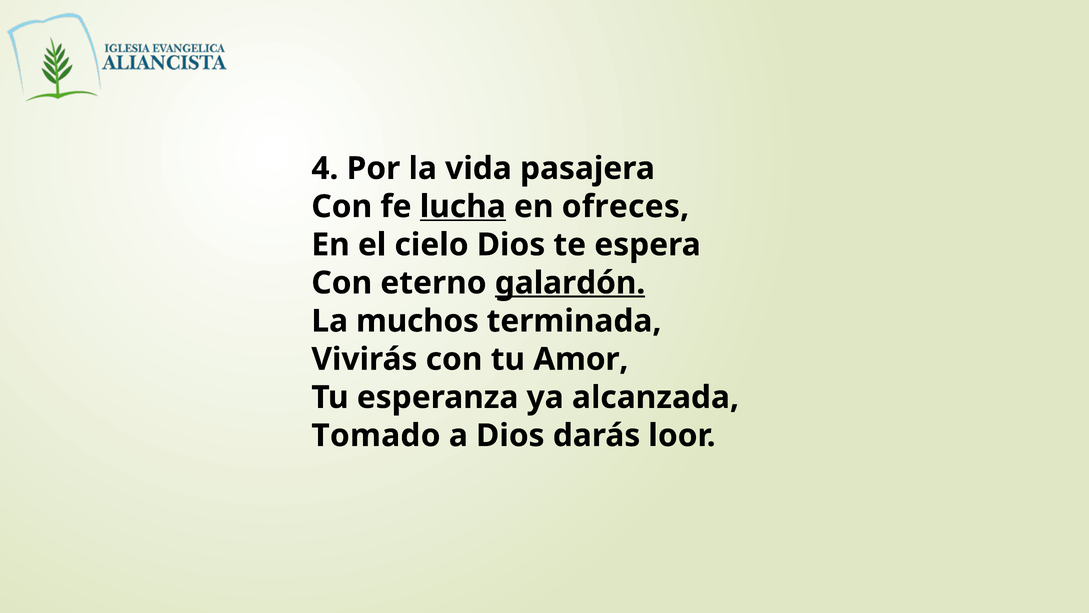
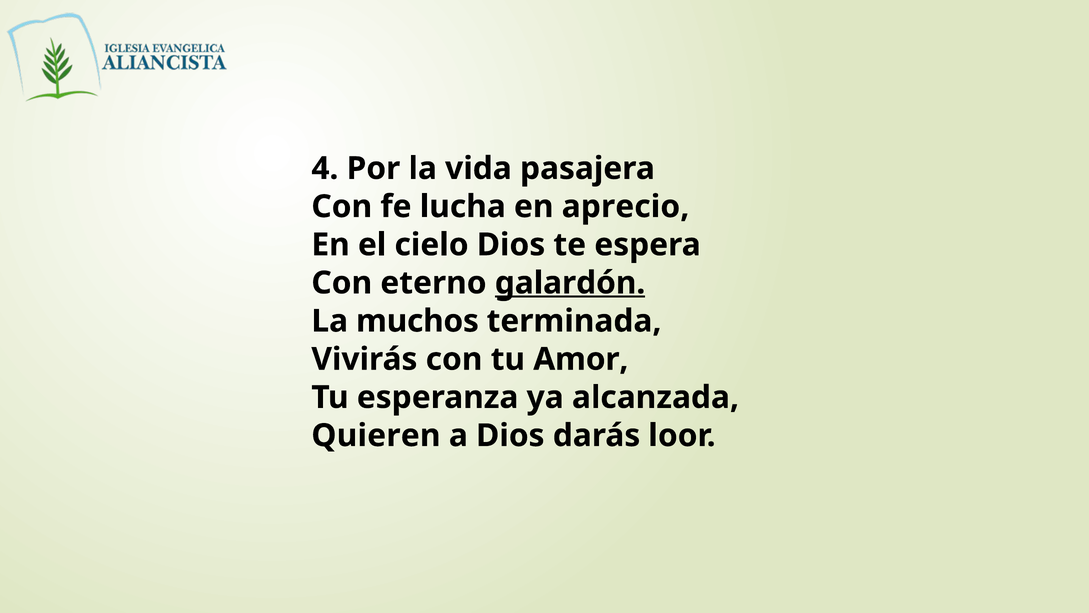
lucha underline: present -> none (463, 206)
ofreces: ofreces -> aprecio (626, 206)
Tomado: Tomado -> Quieren (376, 435)
